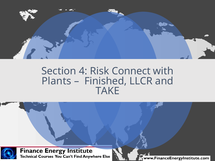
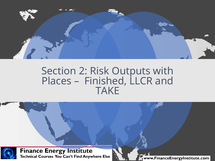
4: 4 -> 2 (83, 71)
Connect: Connect -> Outputs (131, 71)
Plants: Plants -> Places (56, 81)
